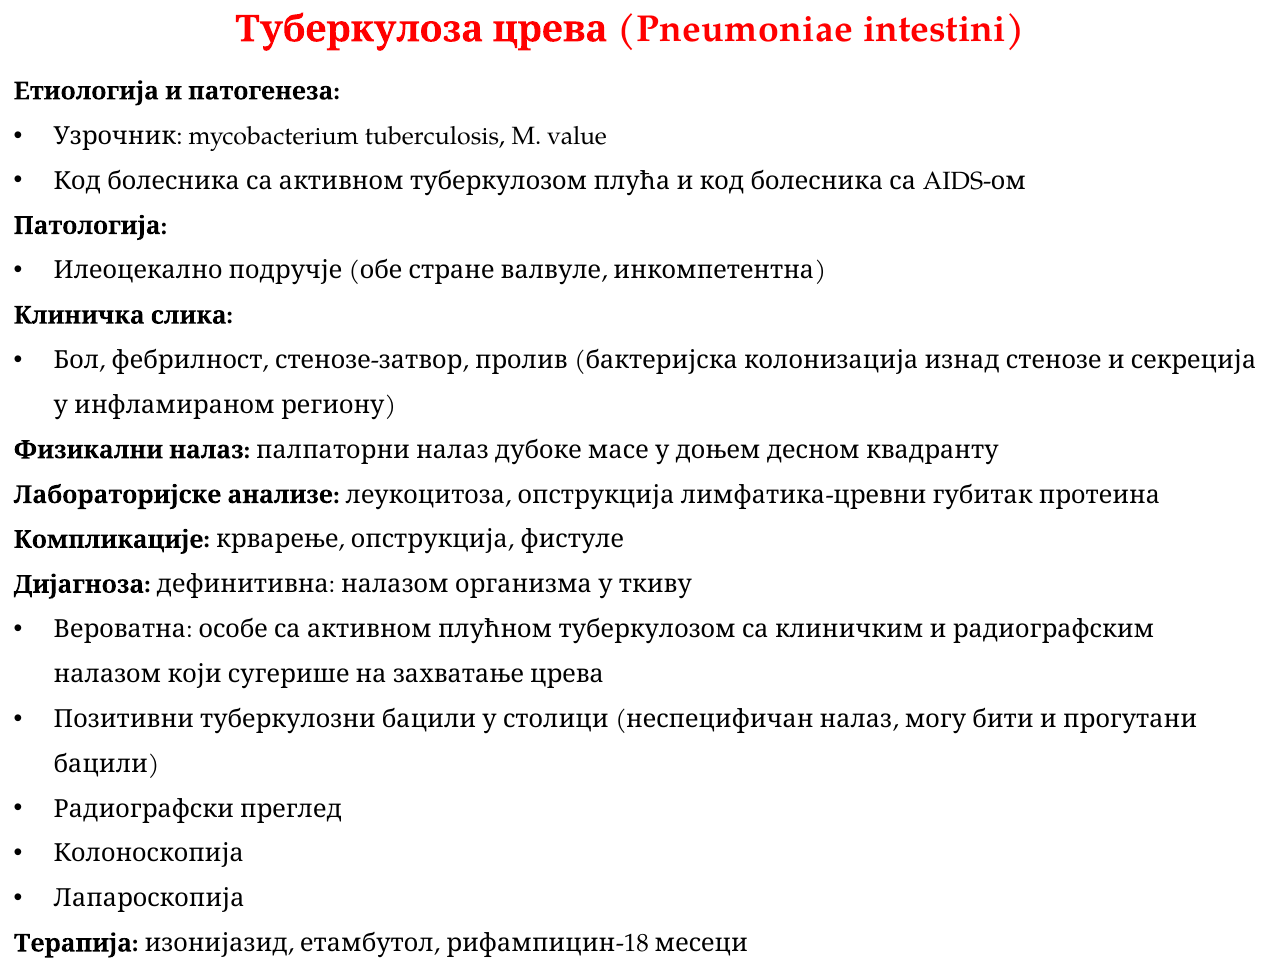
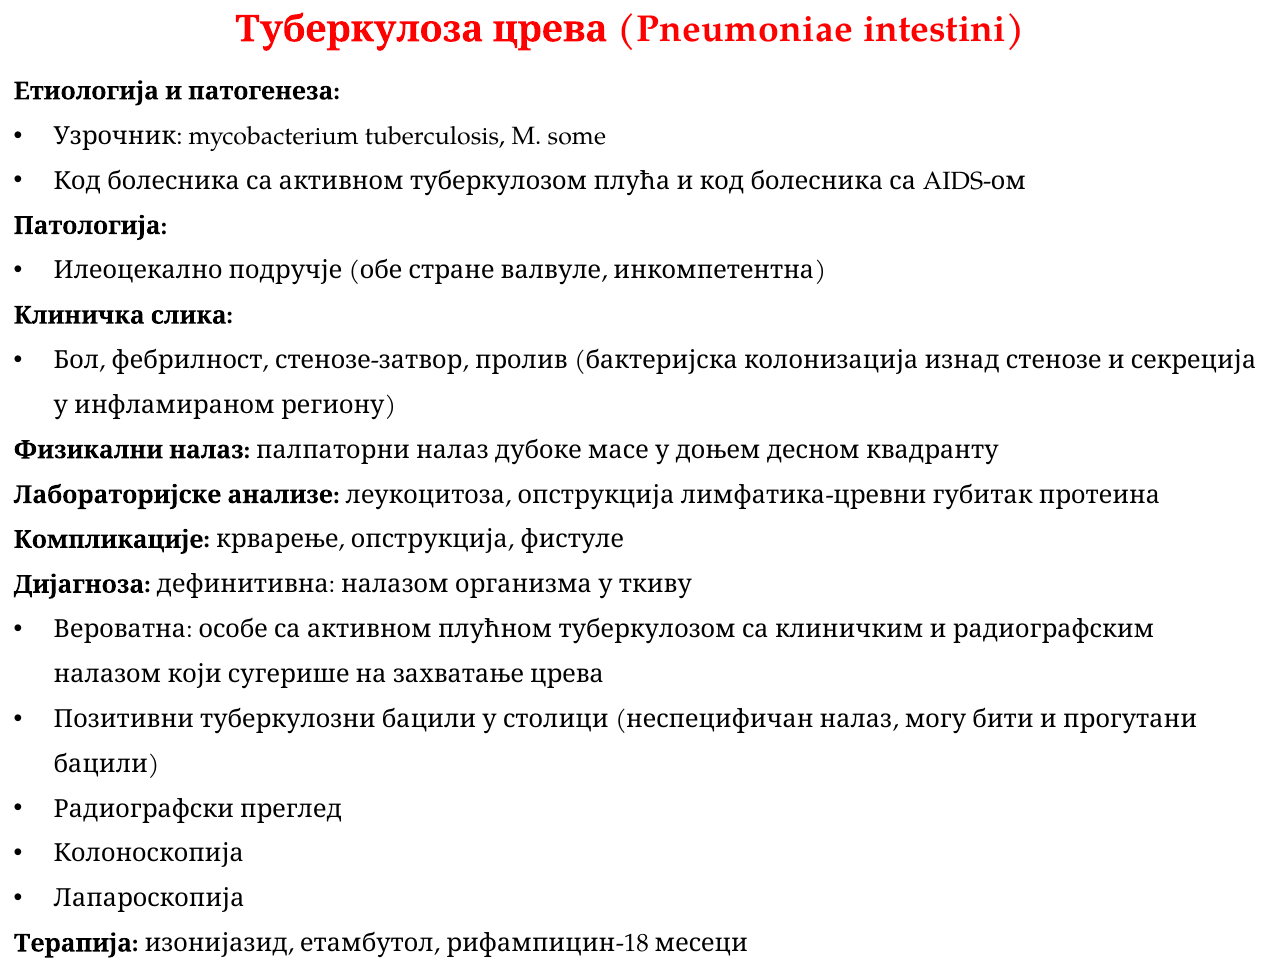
value: value -> some (577, 136)
